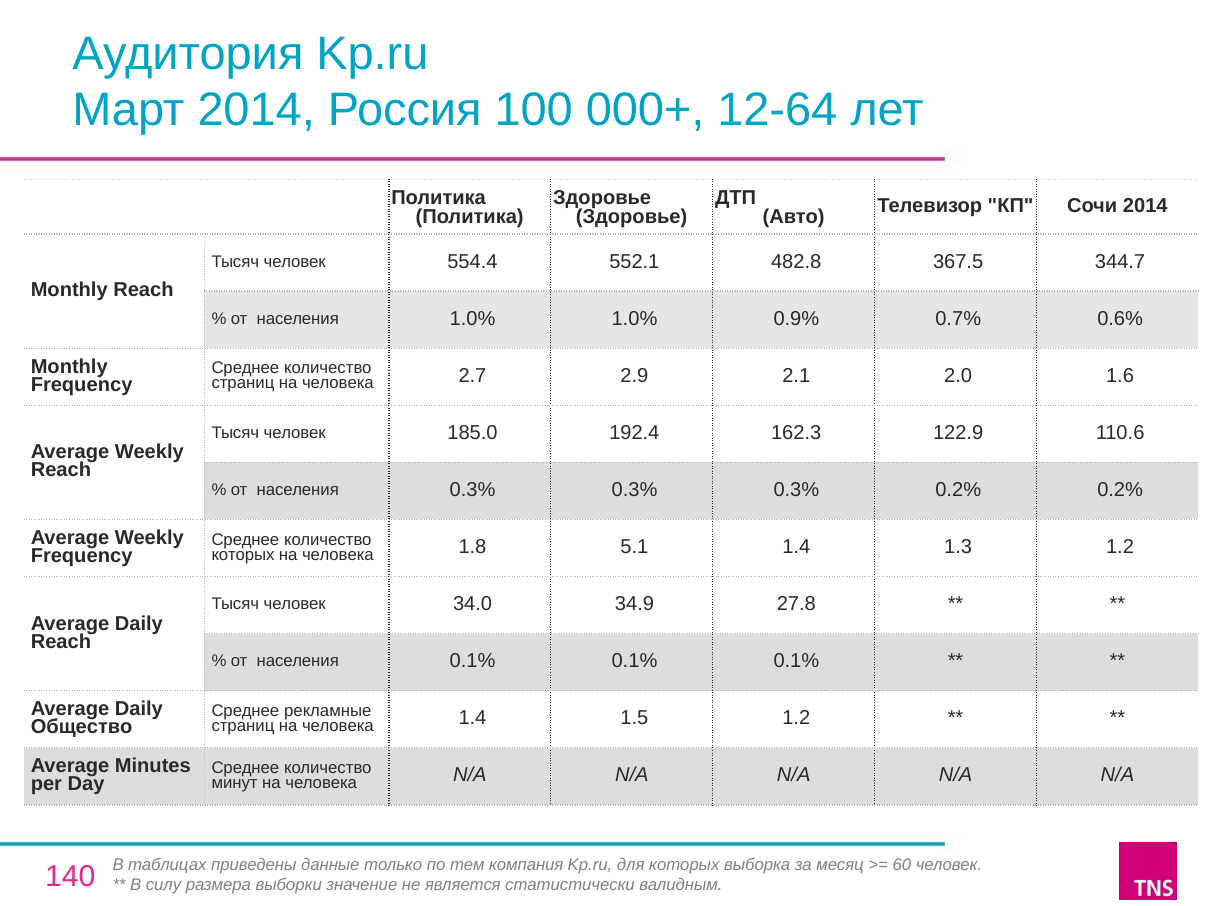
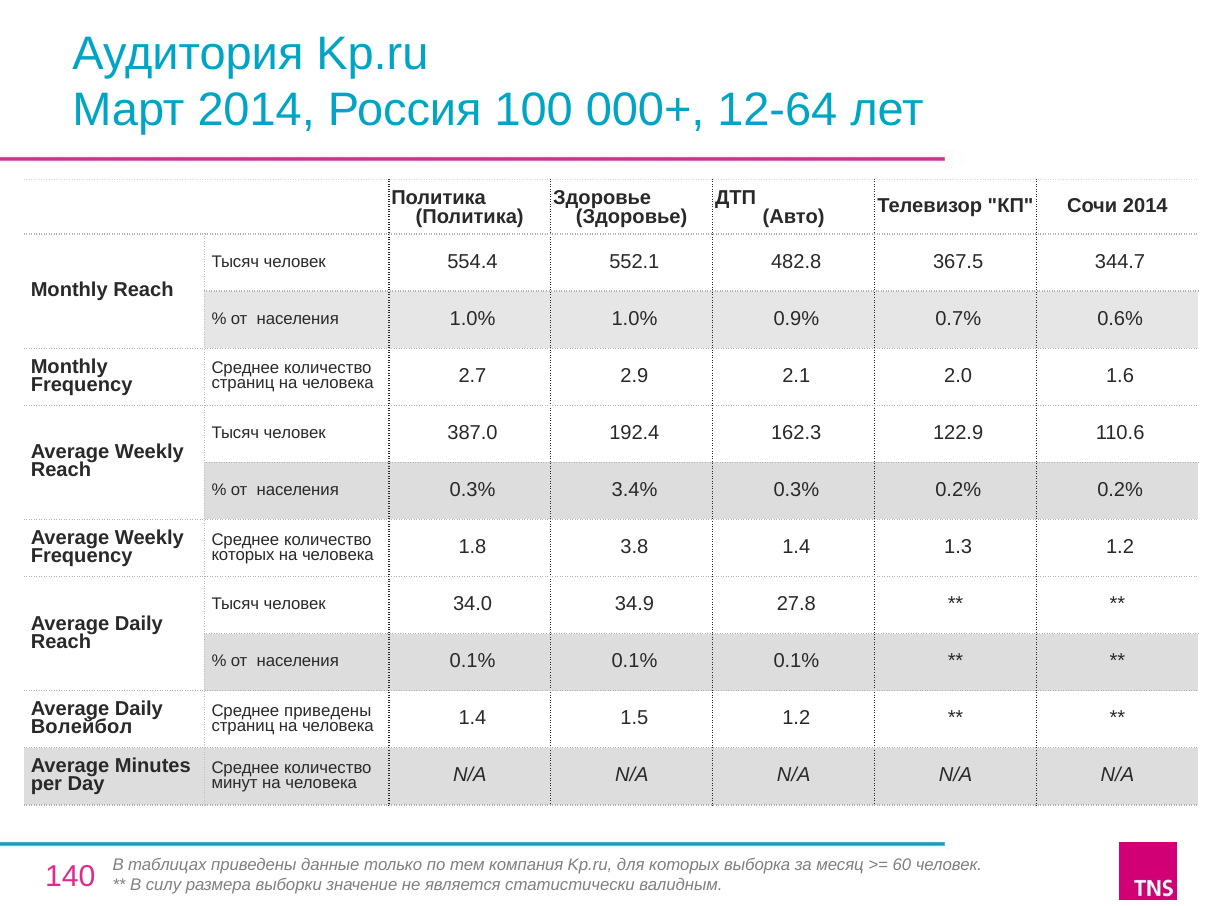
185.0: 185.0 -> 387.0 (472, 433)
населения 0.3% 0.3%: 0.3% -> 3.4% (635, 490)
5.1: 5.1 -> 3.8 (634, 547)
Среднее рекламные: рекламные -> приведены (328, 711)
Общество: Общество -> Волейбол (82, 727)
